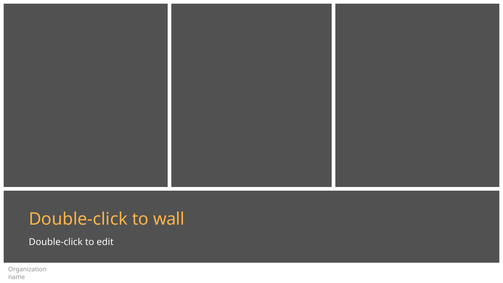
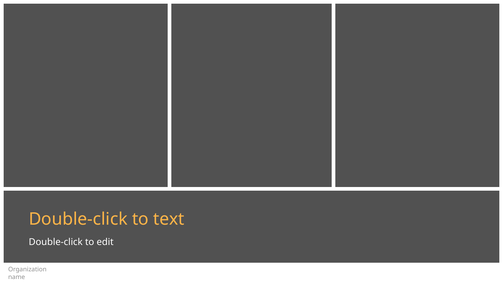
wall: wall -> text (169, 219)
